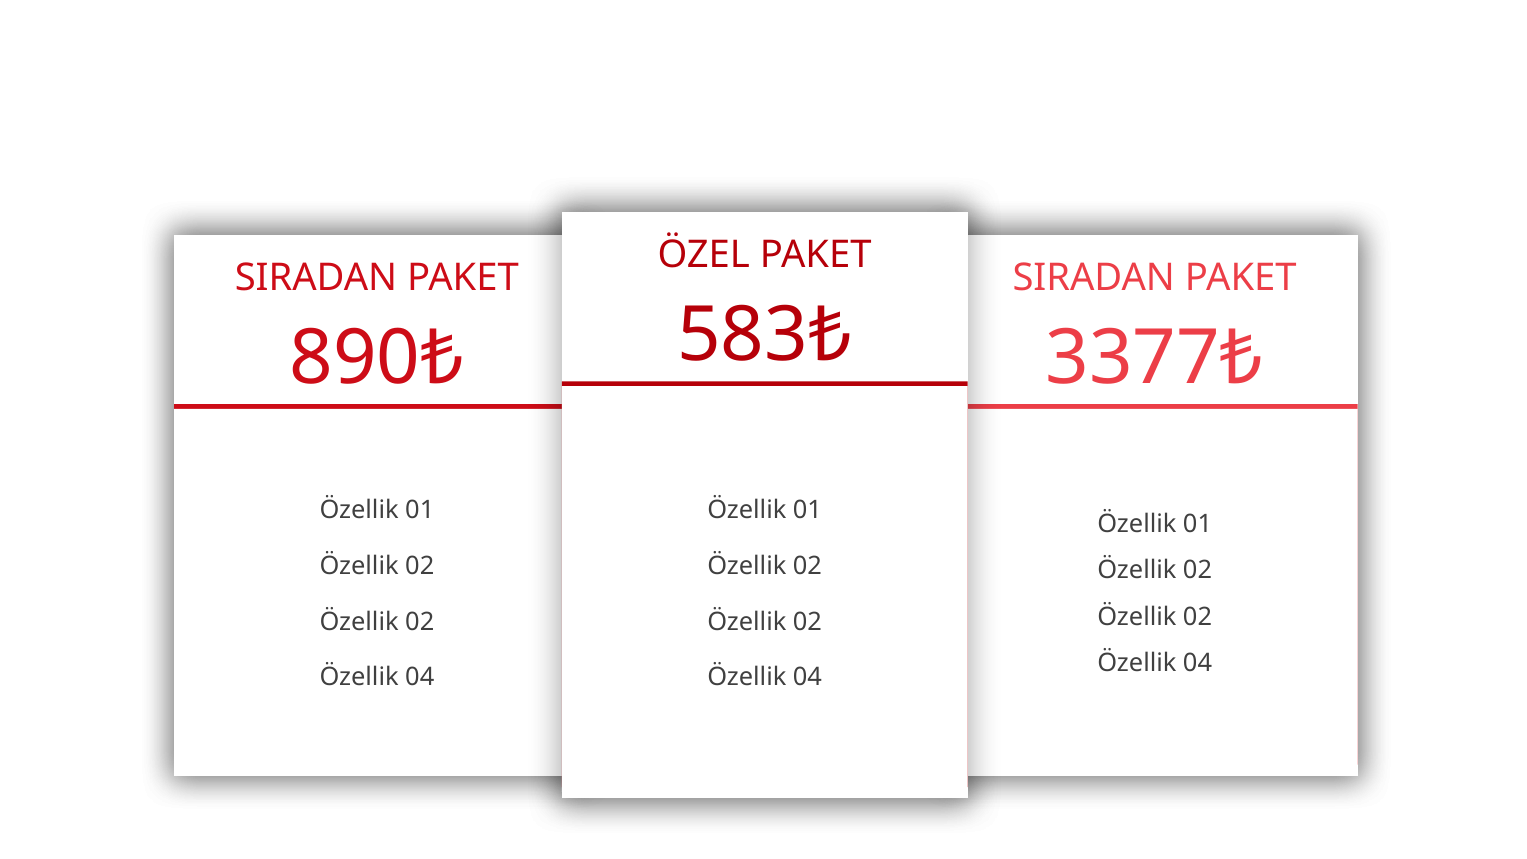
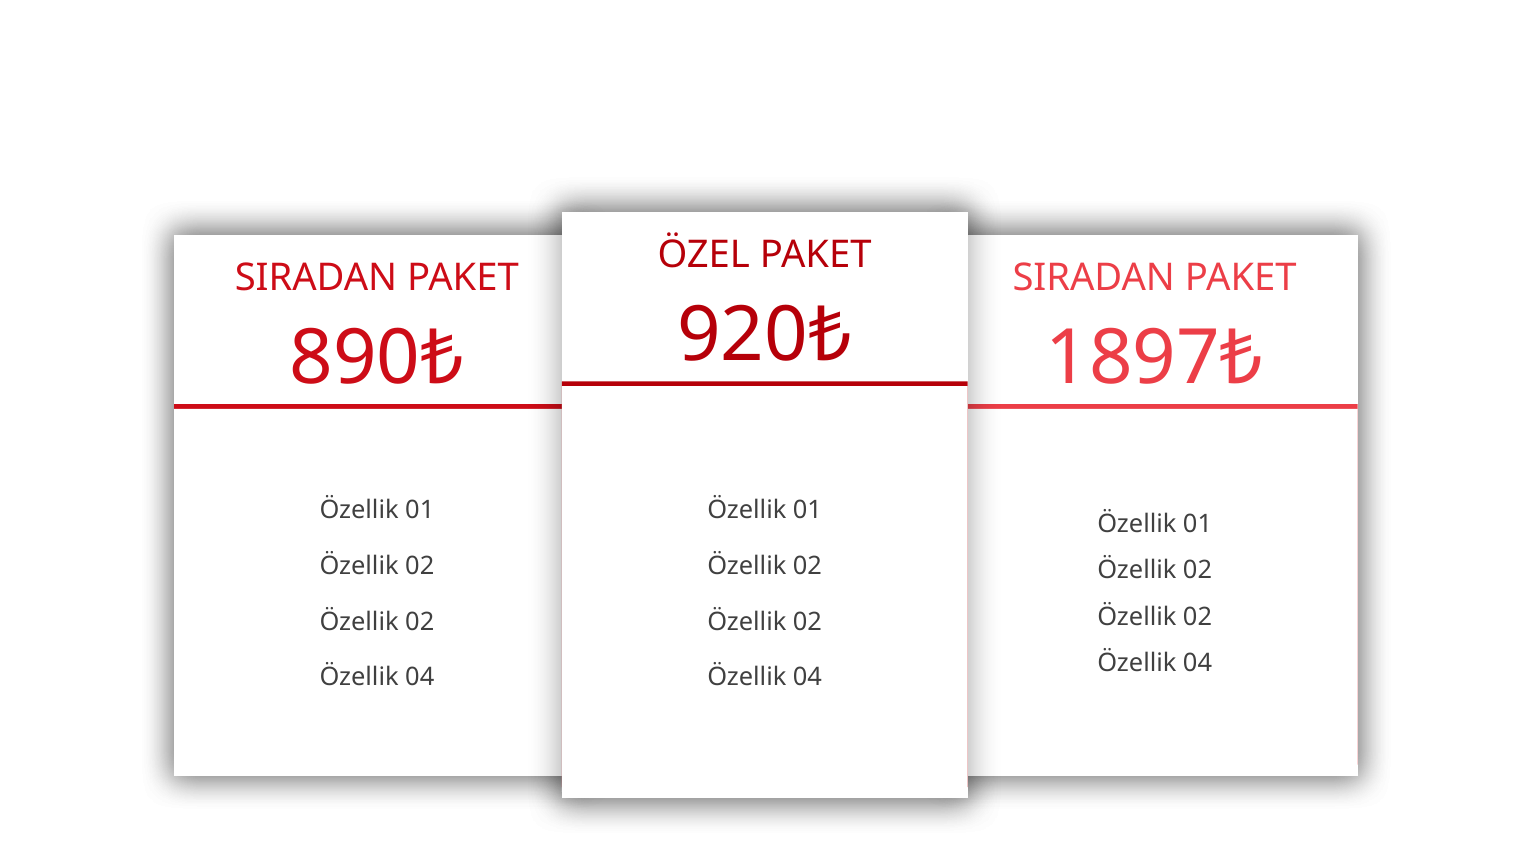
583₺: 583₺ -> 920₺ (764, 336)
3377₺: 3377₺ -> 1897₺ (1155, 358)
